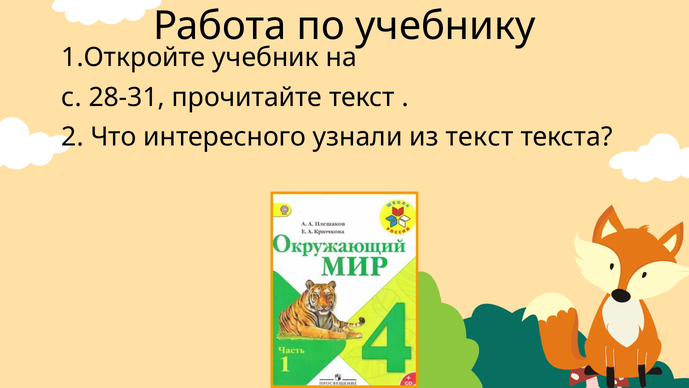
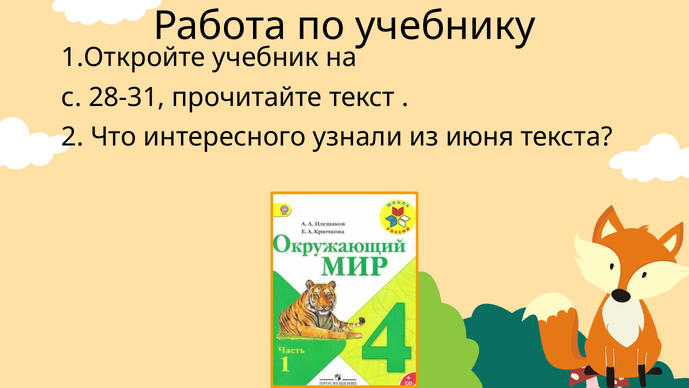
из текст: текст -> июня (480, 137)
